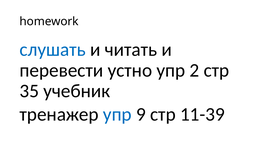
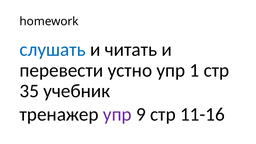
2: 2 -> 1 (194, 70)
упр colour: blue -> purple (117, 114)
11-39: 11-39 -> 11-16 (202, 114)
